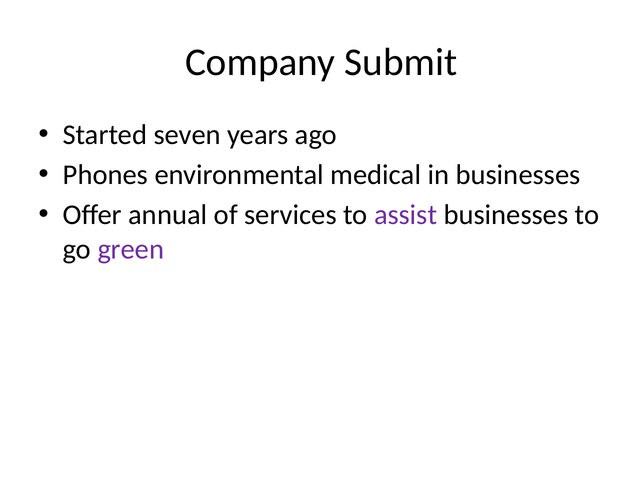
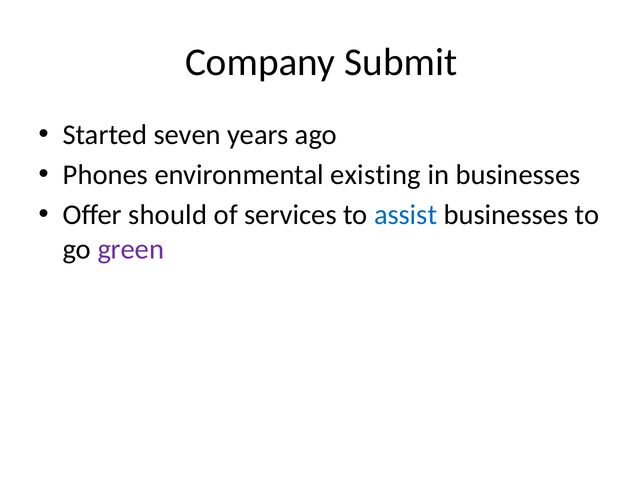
medical: medical -> existing (376, 175)
annual: annual -> should (168, 215)
assist colour: purple -> blue (406, 215)
